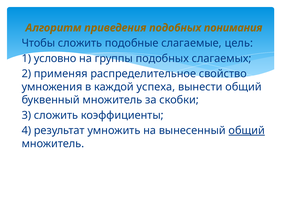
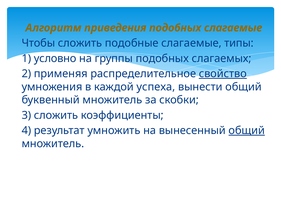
подобных понимания: понимания -> слагаемые (233, 28)
цель: цель -> типы (239, 43)
свойство underline: none -> present (223, 74)
